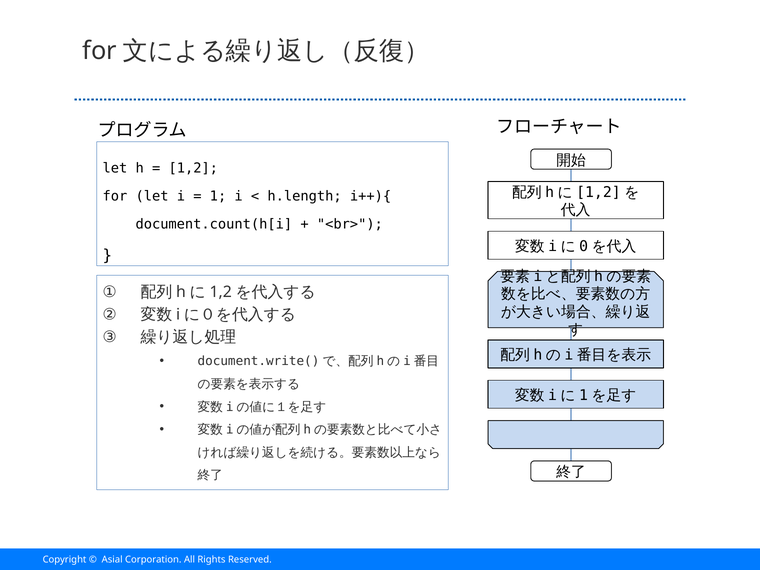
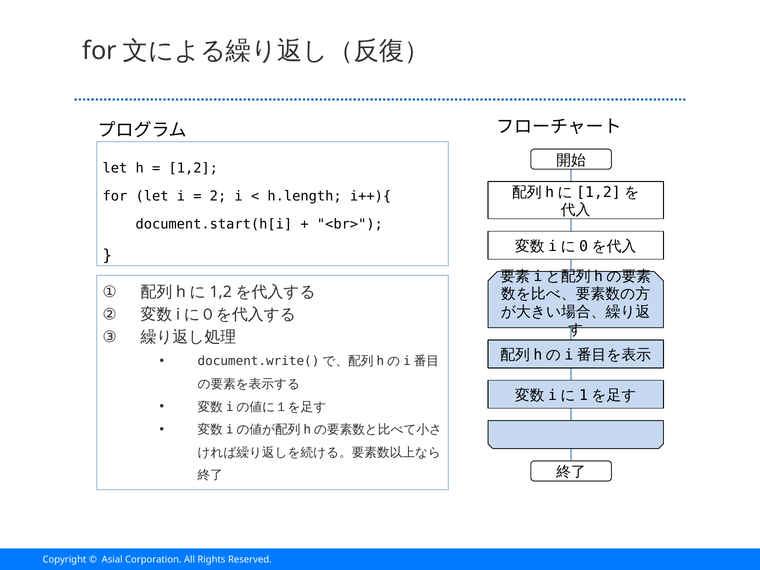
1: 1 -> 2 (218, 196)
document.count(h[i: document.count(h[i -> document.start(h[i (214, 224)
